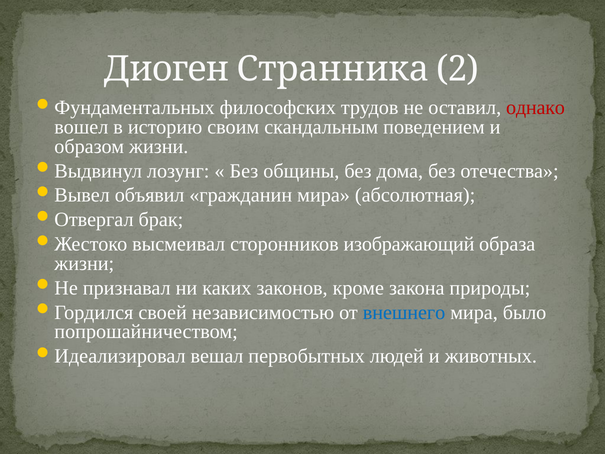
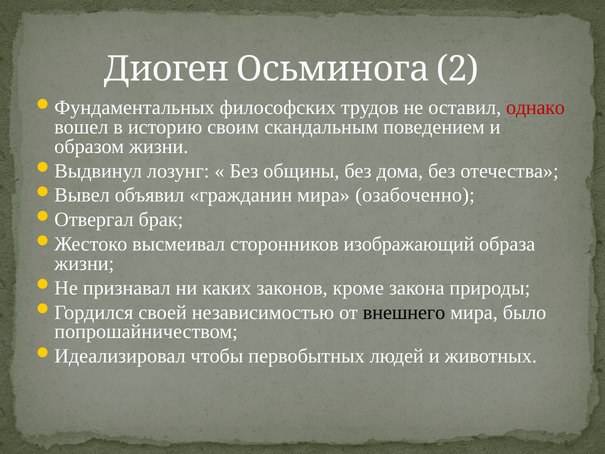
Странника: Странника -> Осьминога (333, 69)
абсолютная: абсолютная -> озабоченно (415, 195)
внешнего colour: blue -> black (404, 312)
вешал: вешал -> чтобы (217, 356)
